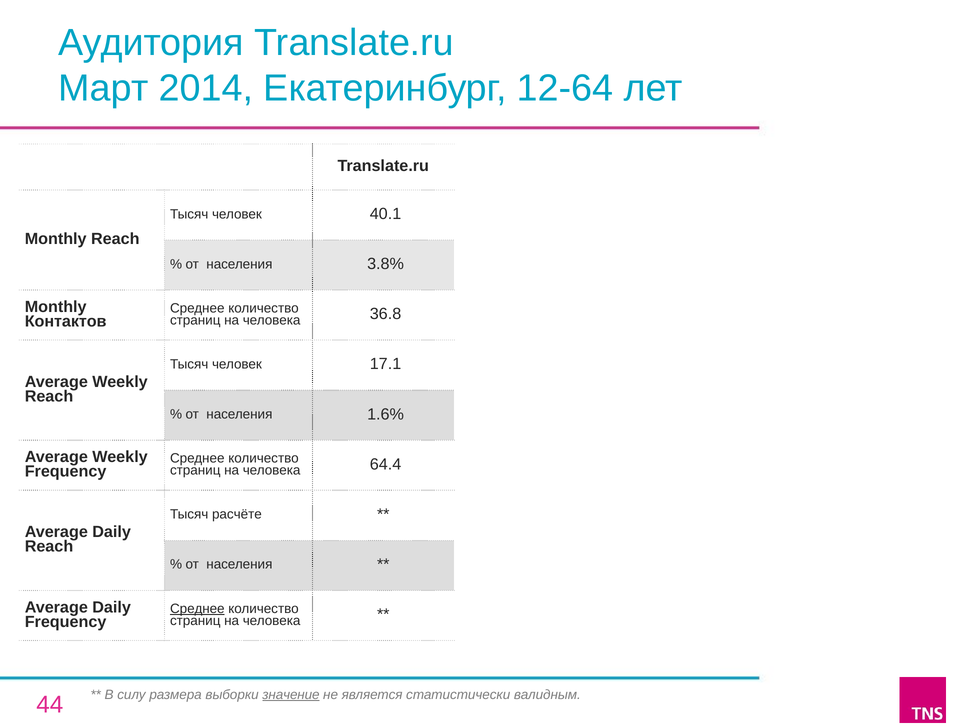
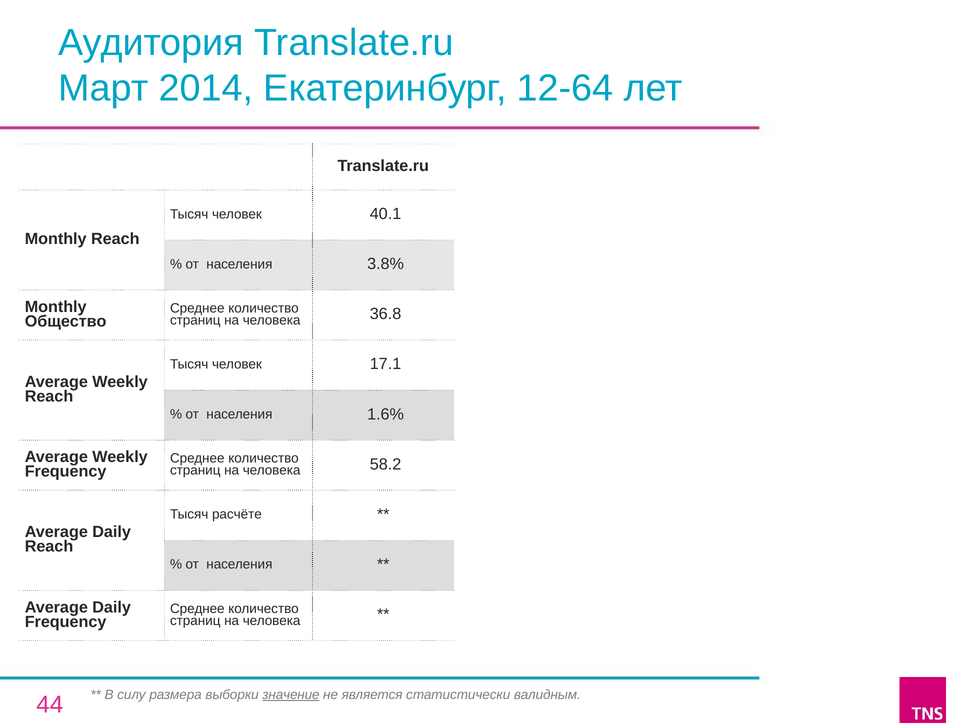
Контактов: Контактов -> Общество (66, 321)
64.4: 64.4 -> 58.2 (386, 464)
Среднее underline: present -> none (197, 609)
